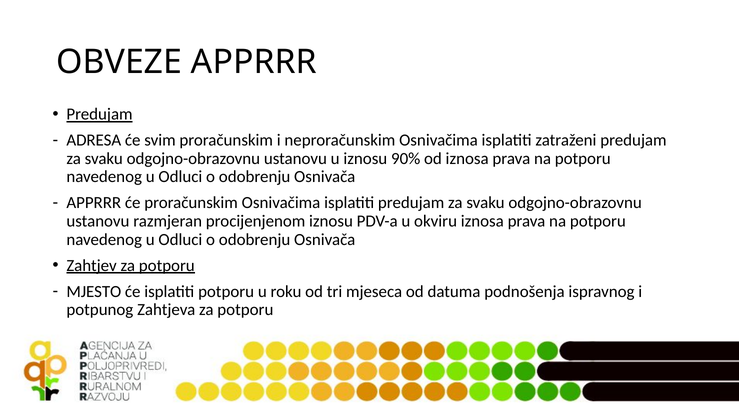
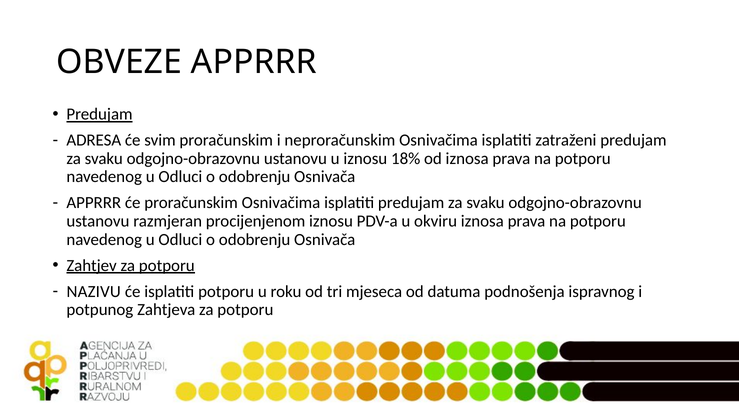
90%: 90% -> 18% (406, 159)
MJESTO: MJESTO -> NAZIVU (94, 291)
